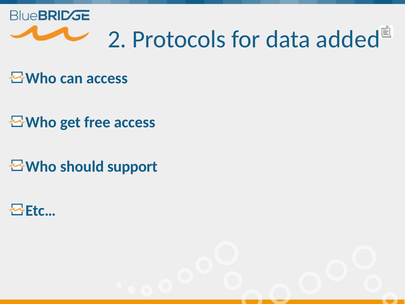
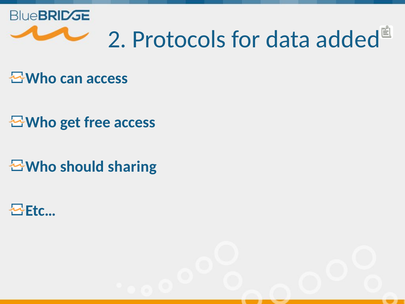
support: support -> sharing (132, 166)
